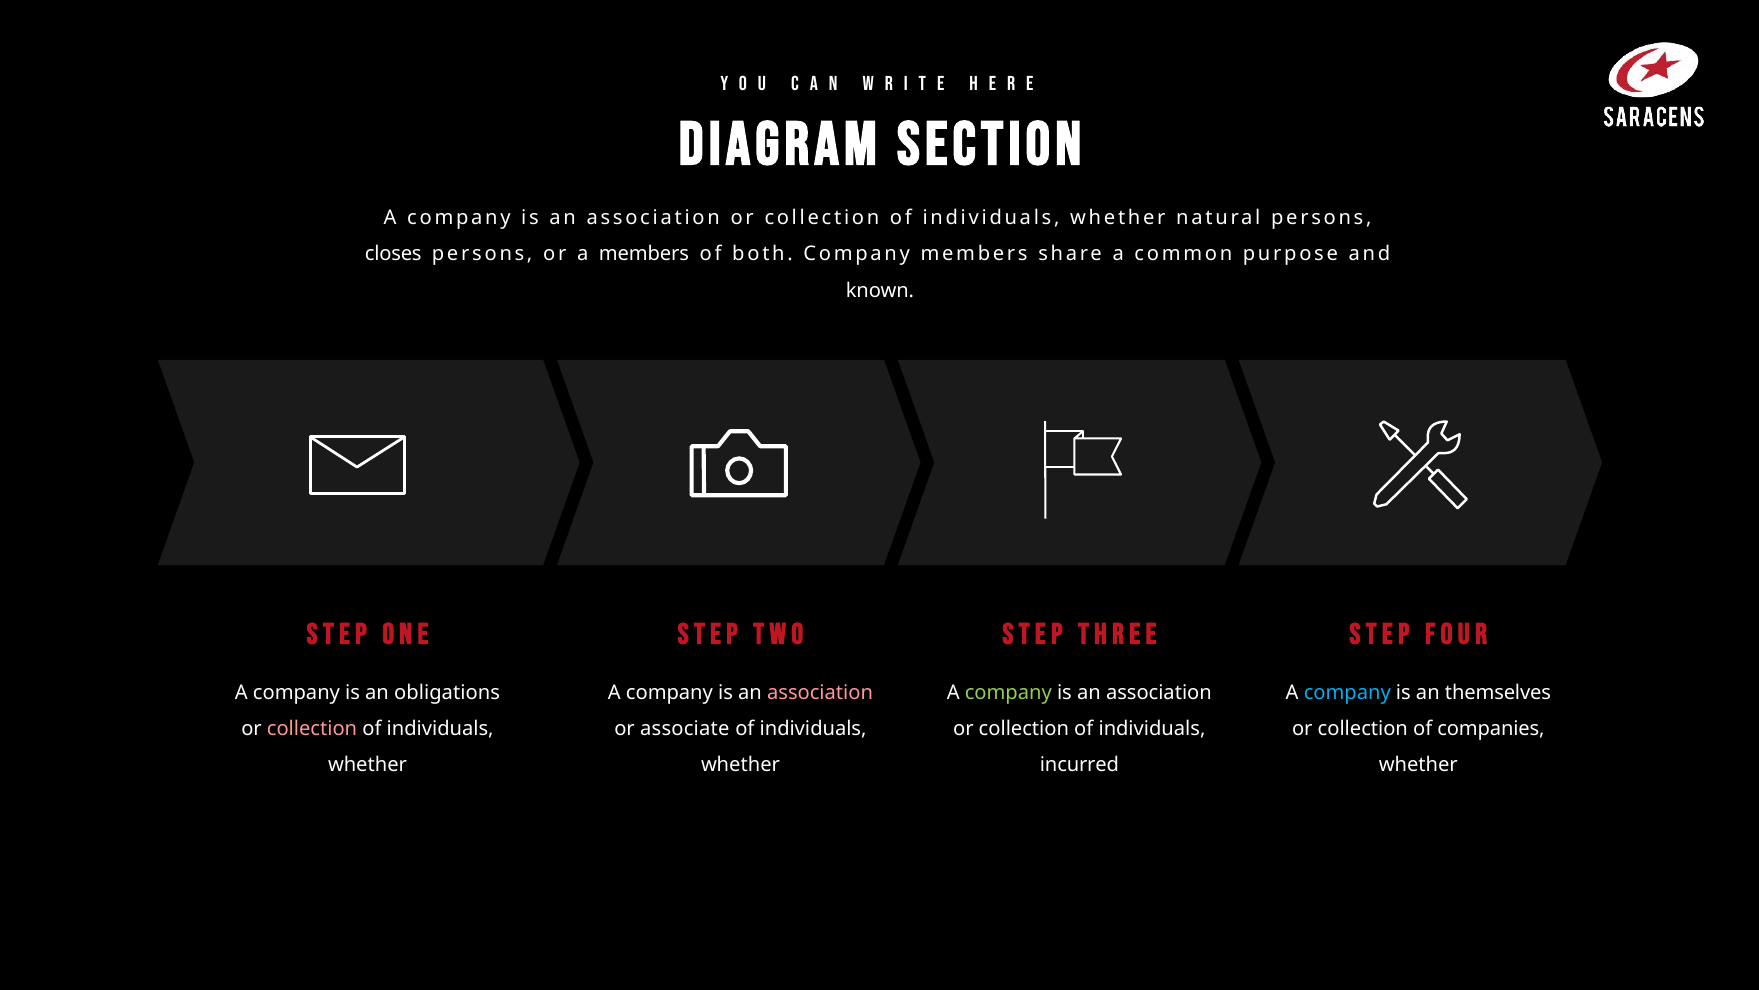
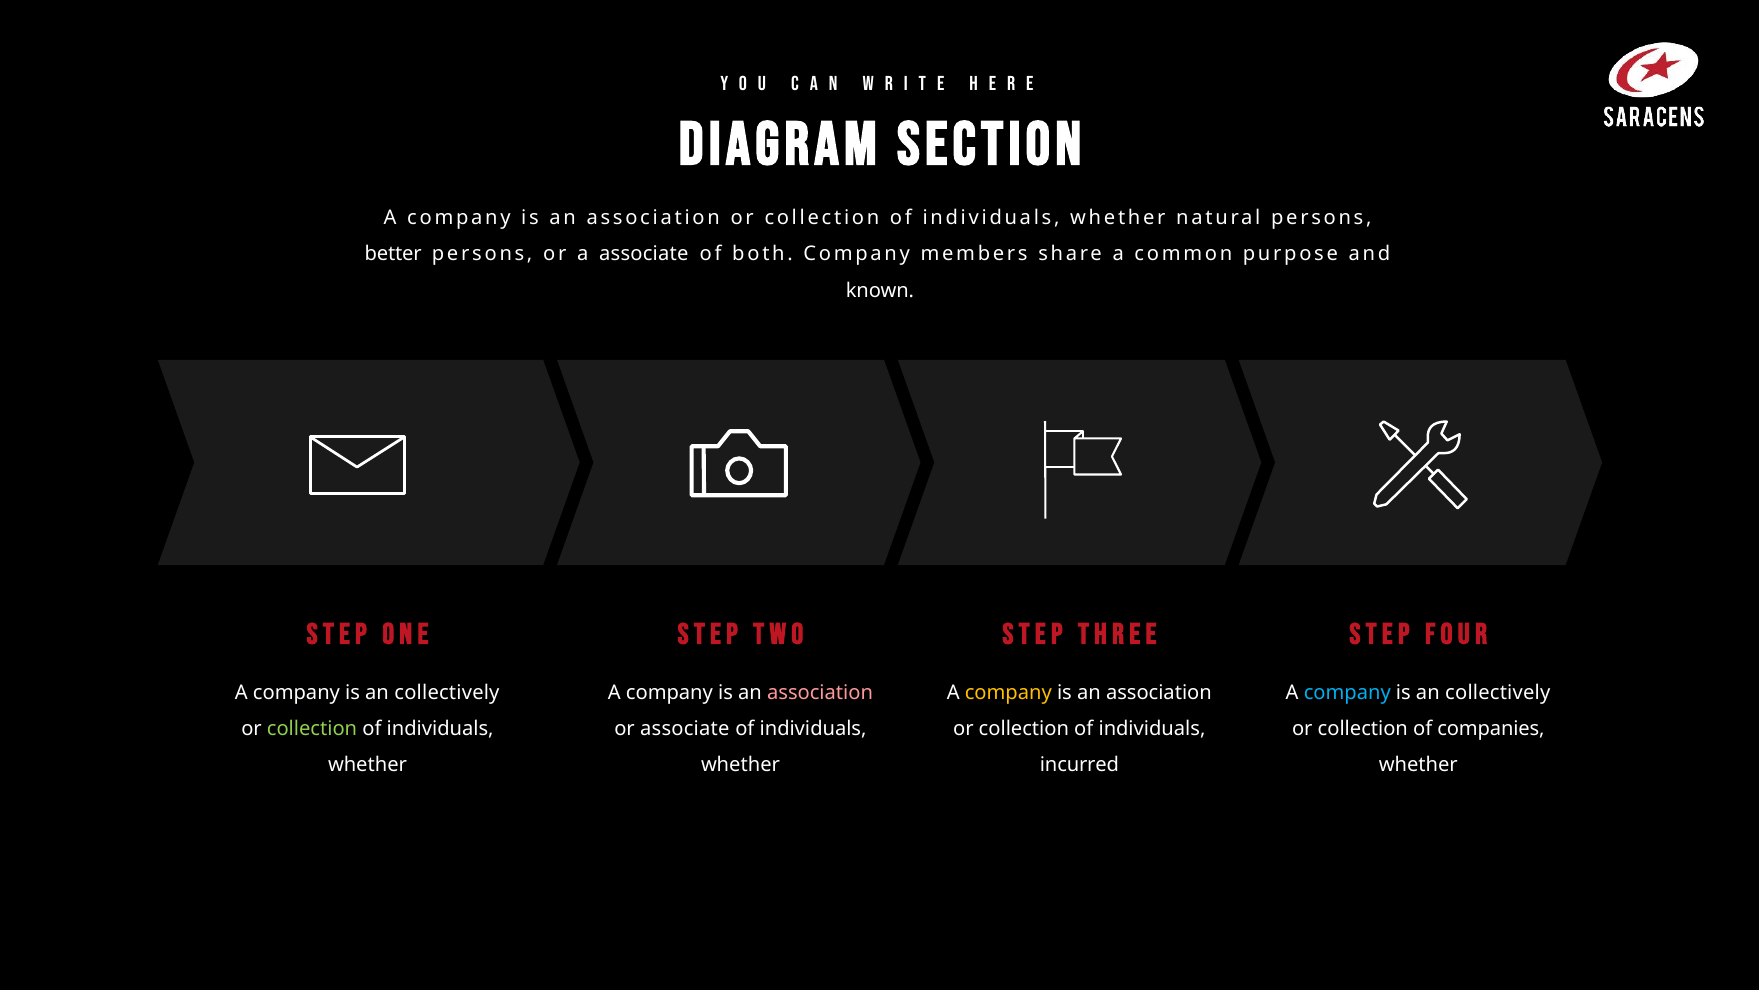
closes: closes -> better (393, 254)
a members: members -> associate (644, 254)
obligations: obligations -> collectively (447, 693)
company colour: light green -> yellow (1008, 693)
themselves: themselves -> collectively (1498, 693)
collection colour: pink -> light green (312, 729)
